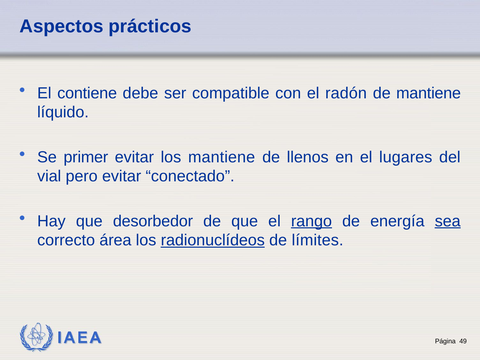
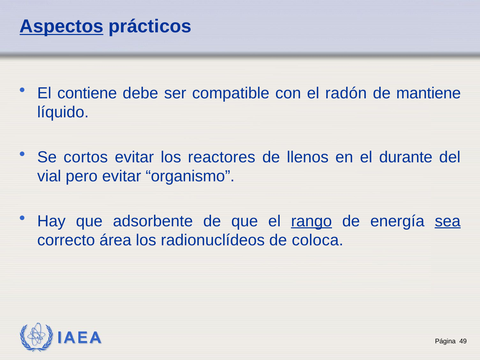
Aspectos underline: none -> present (62, 26)
primer: primer -> cortos (86, 157)
los mantiene: mantiene -> reactores (222, 157)
lugares: lugares -> durante (406, 157)
conectado: conectado -> organismo (190, 176)
desorbedor: desorbedor -> adsorbente (153, 221)
radionuclídeos underline: present -> none (213, 240)
límites: límites -> coloca (318, 240)
